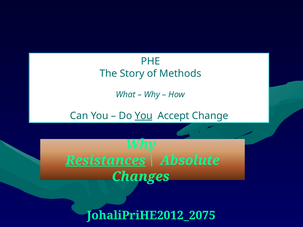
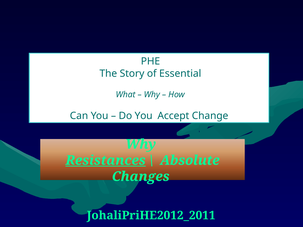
Methods: Methods -> Essential (180, 74)
You underline: present -> none (144, 116)
JohaliPriHE2012_2075: JohaliPriHE2012_2075 -> JohaliPriHE2012_2011 (151, 216)
